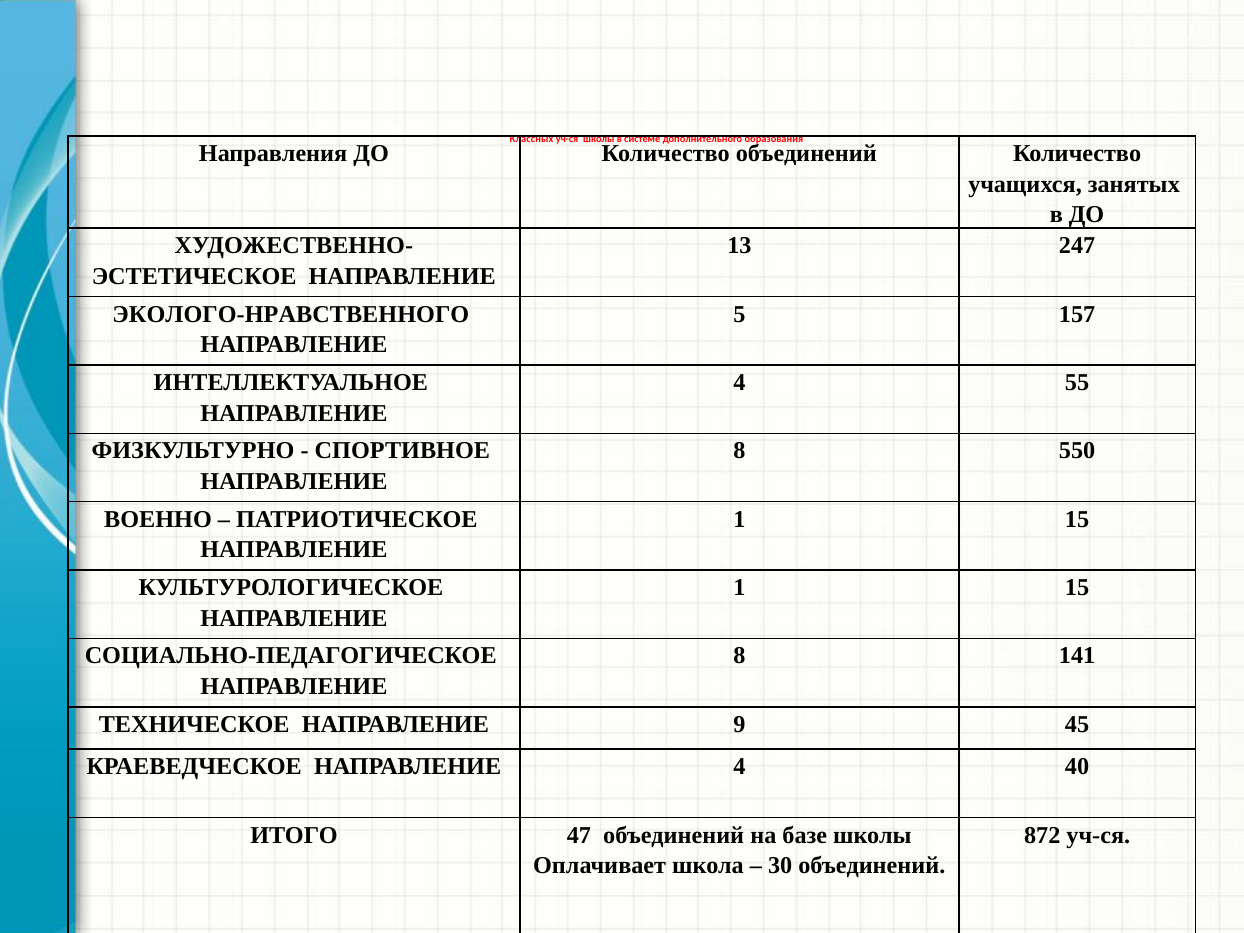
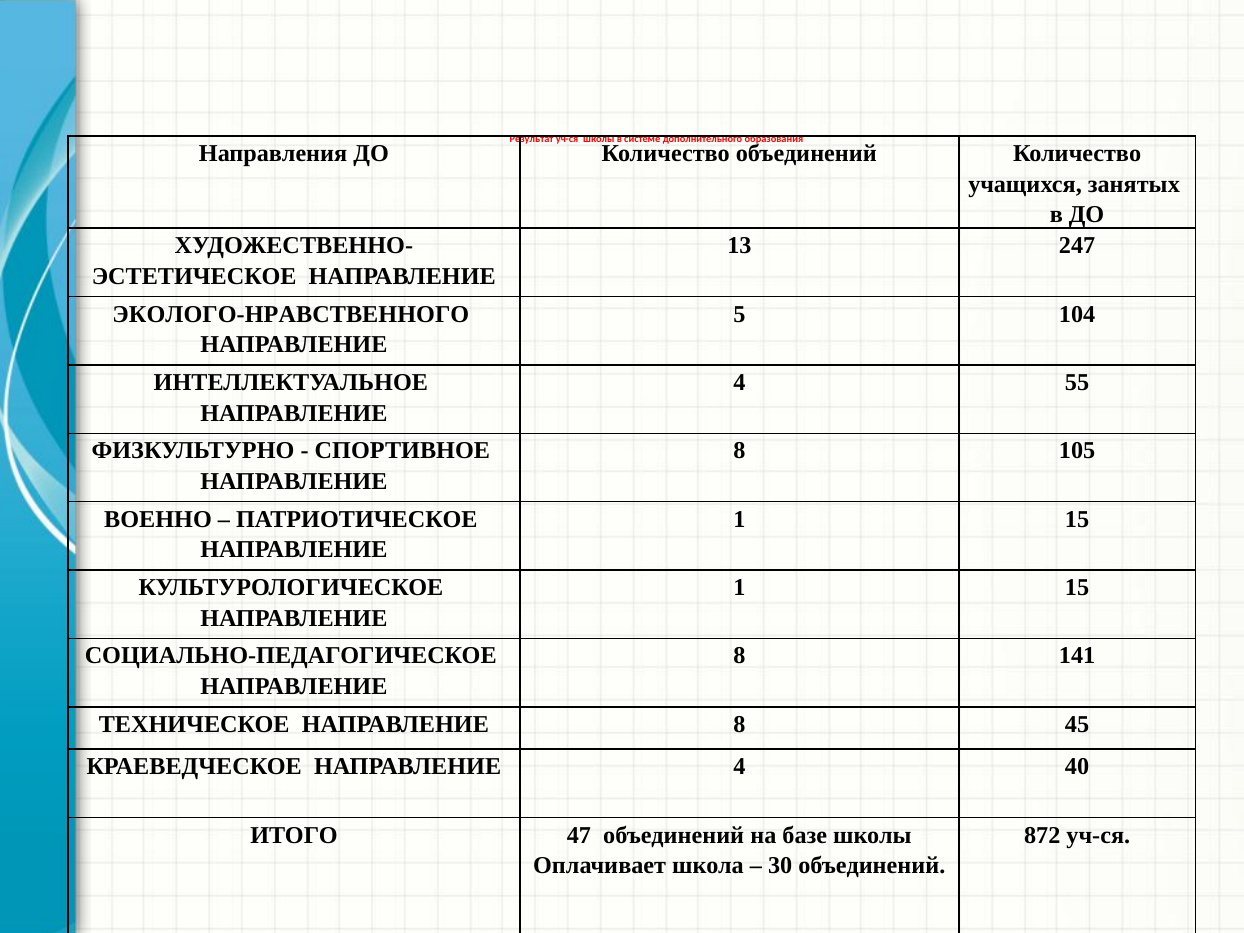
Классных: Классных -> Результат (532, 139)
157: 157 -> 104 (1077, 314)
550: 550 -> 105 (1077, 451)
ТЕХНИЧЕСКОЕ НАПРАВЛЕНИЕ 9: 9 -> 8 (739, 724)
